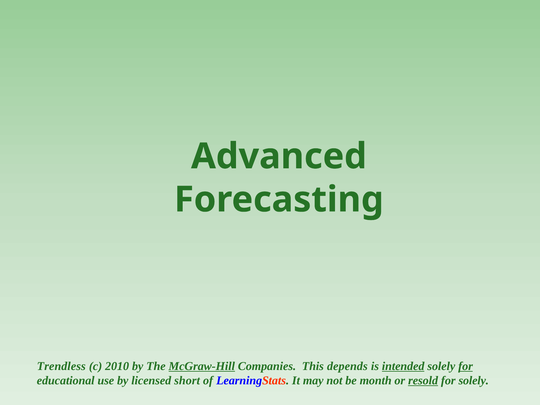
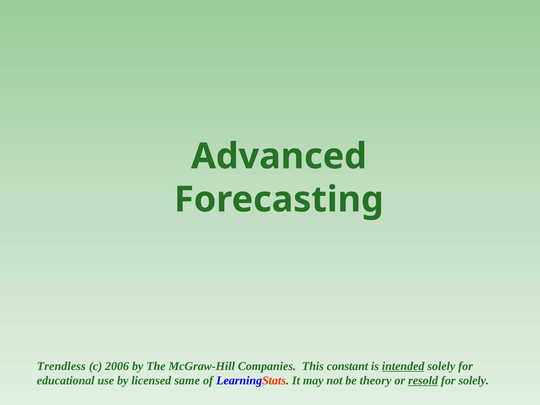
2010: 2010 -> 2006 (117, 366)
McGraw-Hill underline: present -> none (202, 366)
depends: depends -> constant (347, 366)
for underline: present -> none (466, 366)
short: short -> same (187, 381)
month: month -> theory (376, 381)
